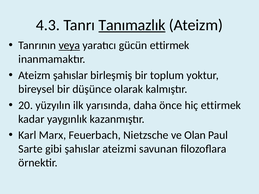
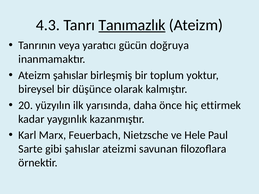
veya underline: present -> none (69, 45)
gücün ettirmek: ettirmek -> doğruya (170, 45)
Olan: Olan -> Hele (195, 135)
